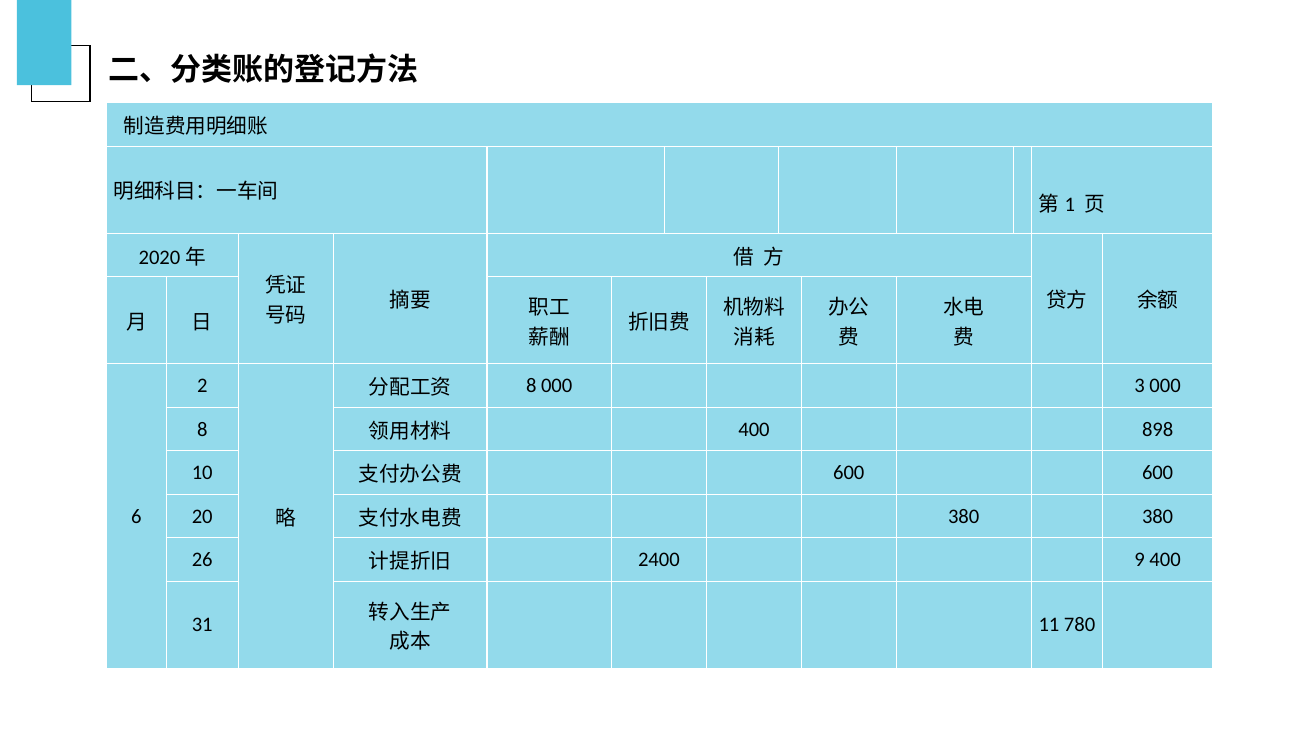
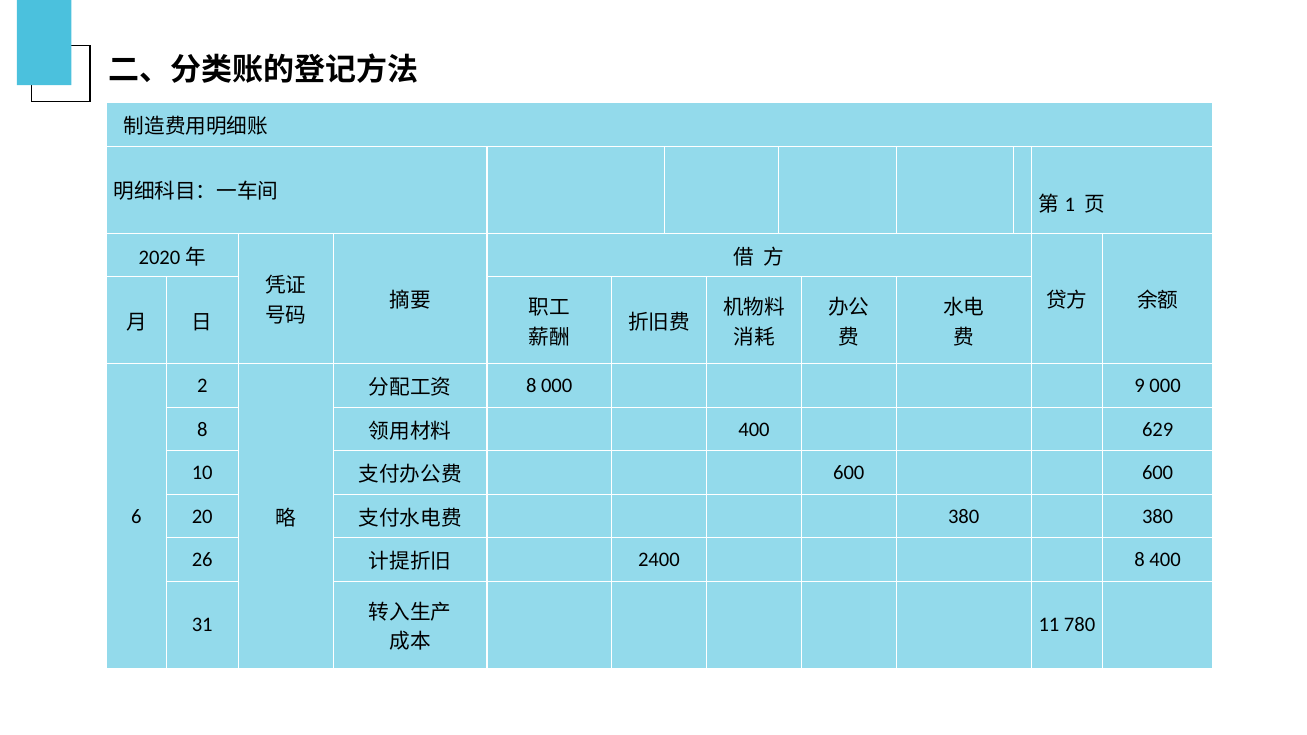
3: 3 -> 9 (1140, 386)
898: 898 -> 629 (1158, 430)
2400 9: 9 -> 8 (1140, 560)
